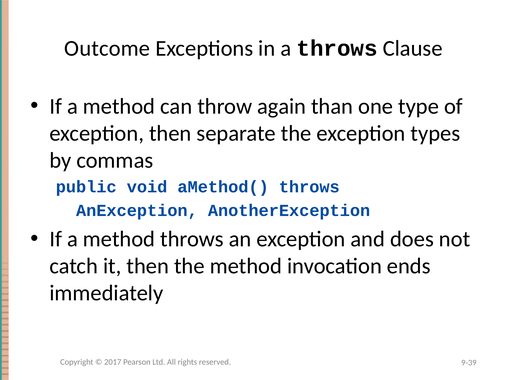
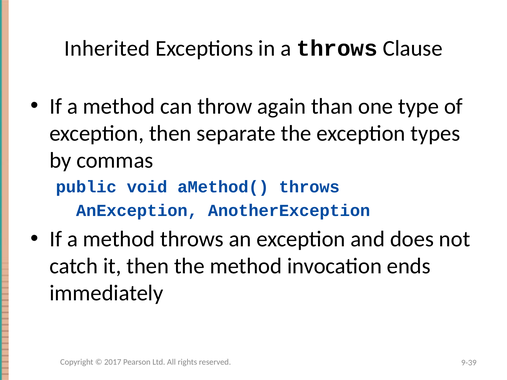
Outcome: Outcome -> Inherited (107, 48)
